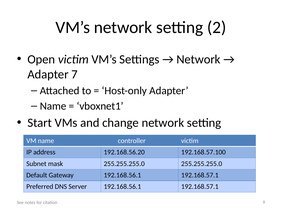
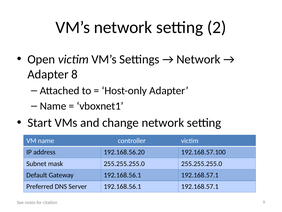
7: 7 -> 8 (75, 74)
